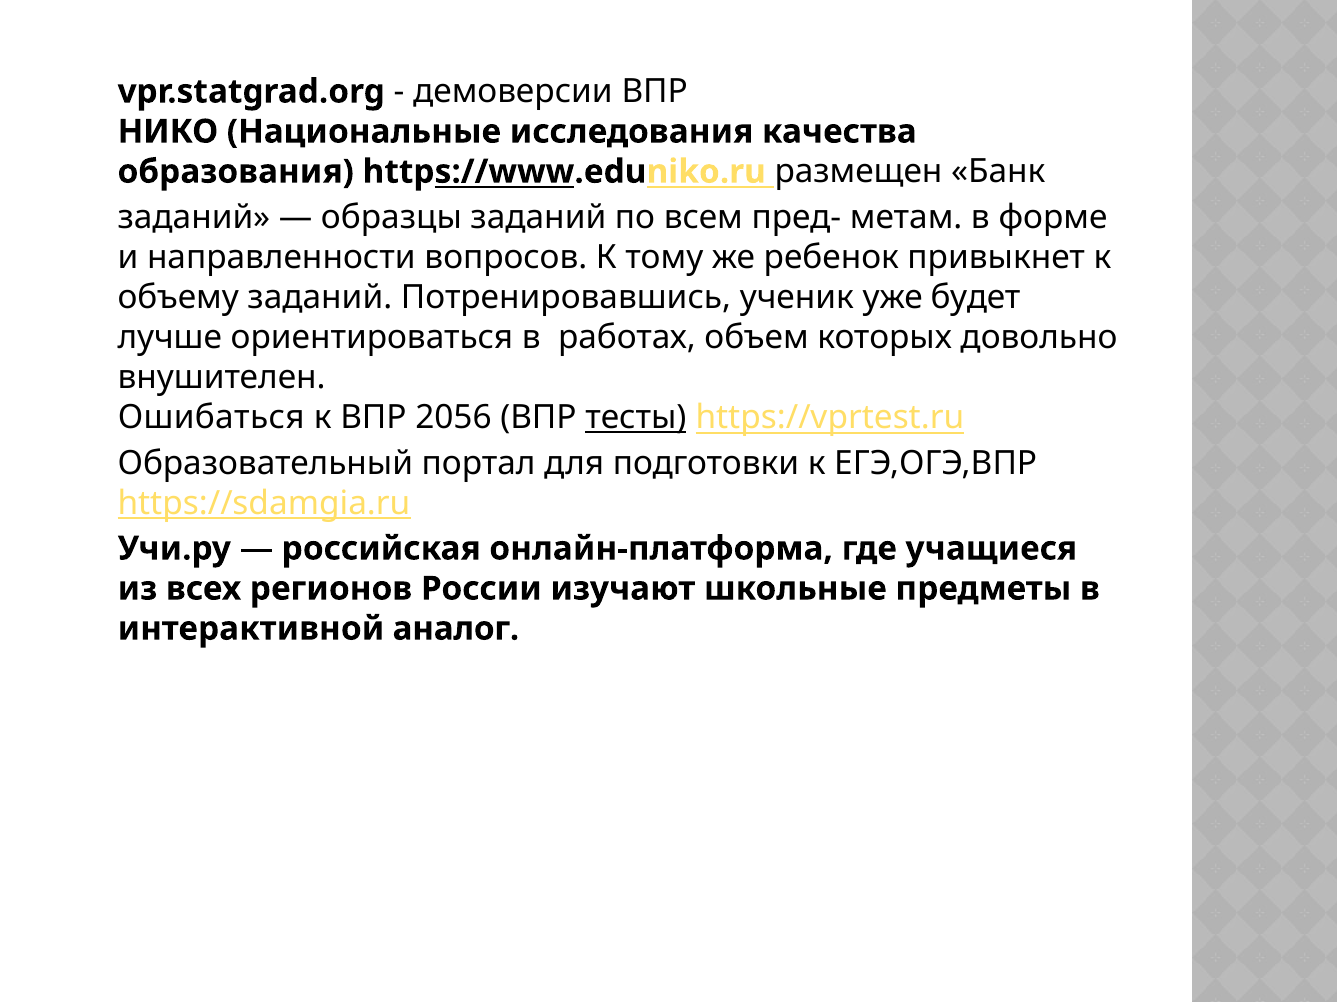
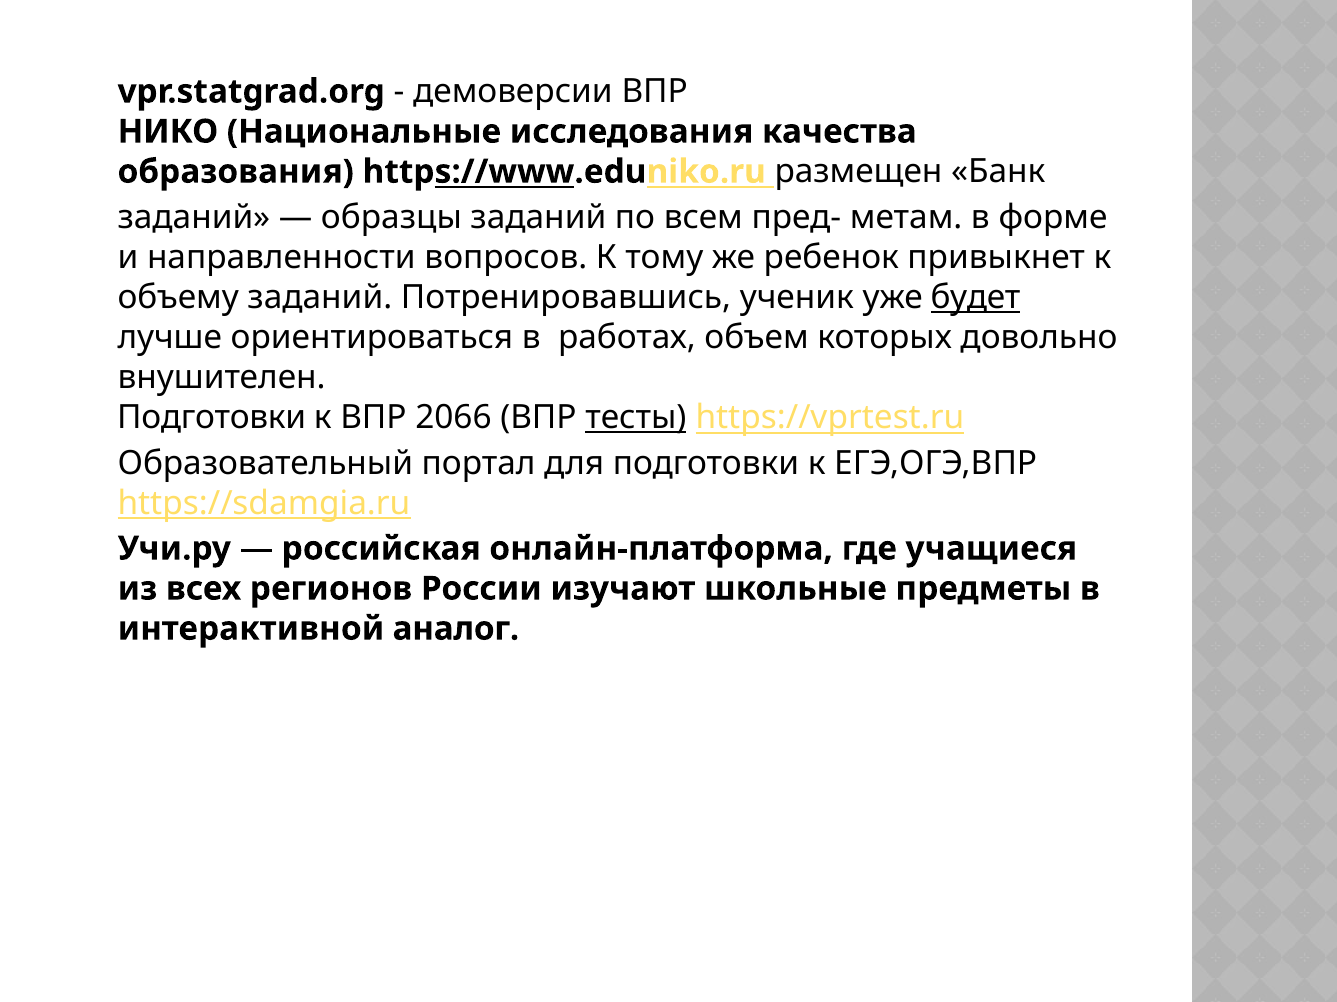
будет underline: none -> present (976, 298)
Ошибаться: Ошибаться -> Подготовки (212, 418)
2056: 2056 -> 2066 (453, 418)
